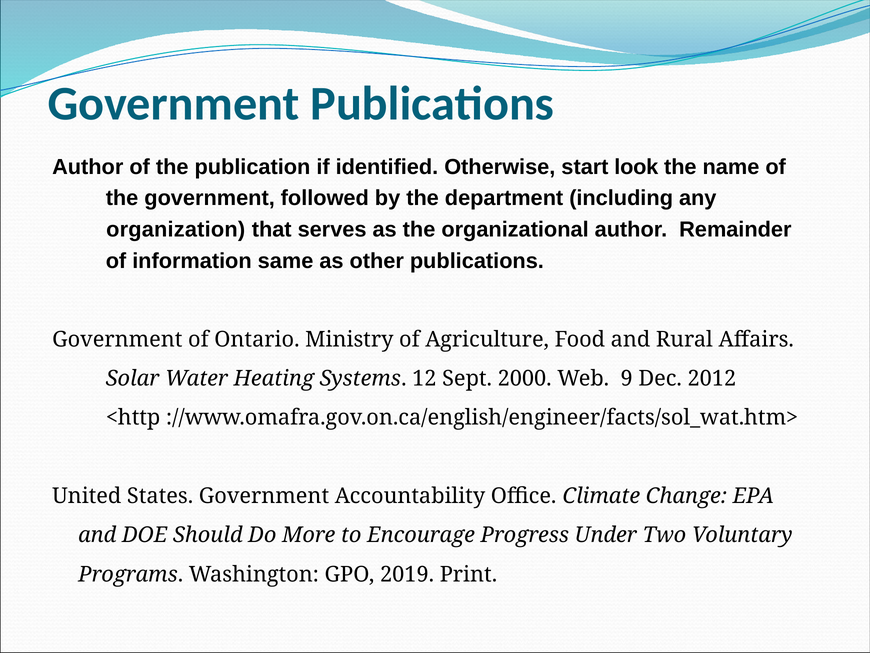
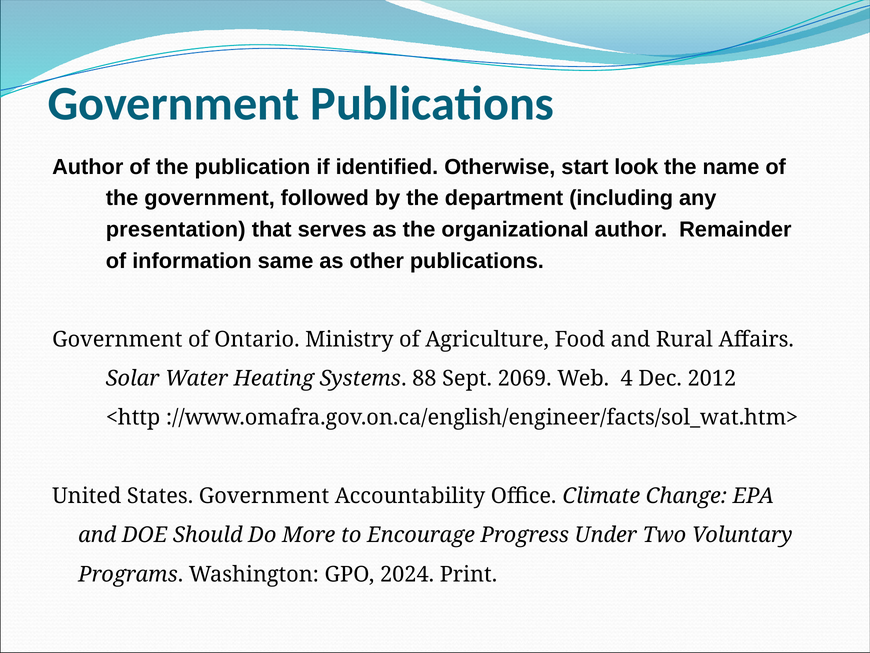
organization: organization -> presentation (176, 229)
12: 12 -> 88 (424, 378)
2000: 2000 -> 2069 (525, 378)
9: 9 -> 4 (627, 378)
2019: 2019 -> 2024 (407, 574)
